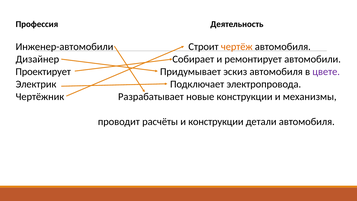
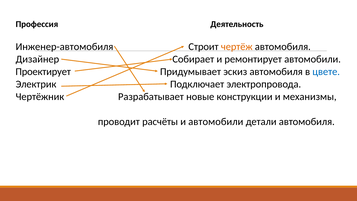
Инженер-автомобили: Инженер-автомобили -> Инженер-автомобиля (64, 47)
цвете colour: purple -> blue (326, 72)
и конструкции: конструкции -> автомобили (216, 122)
